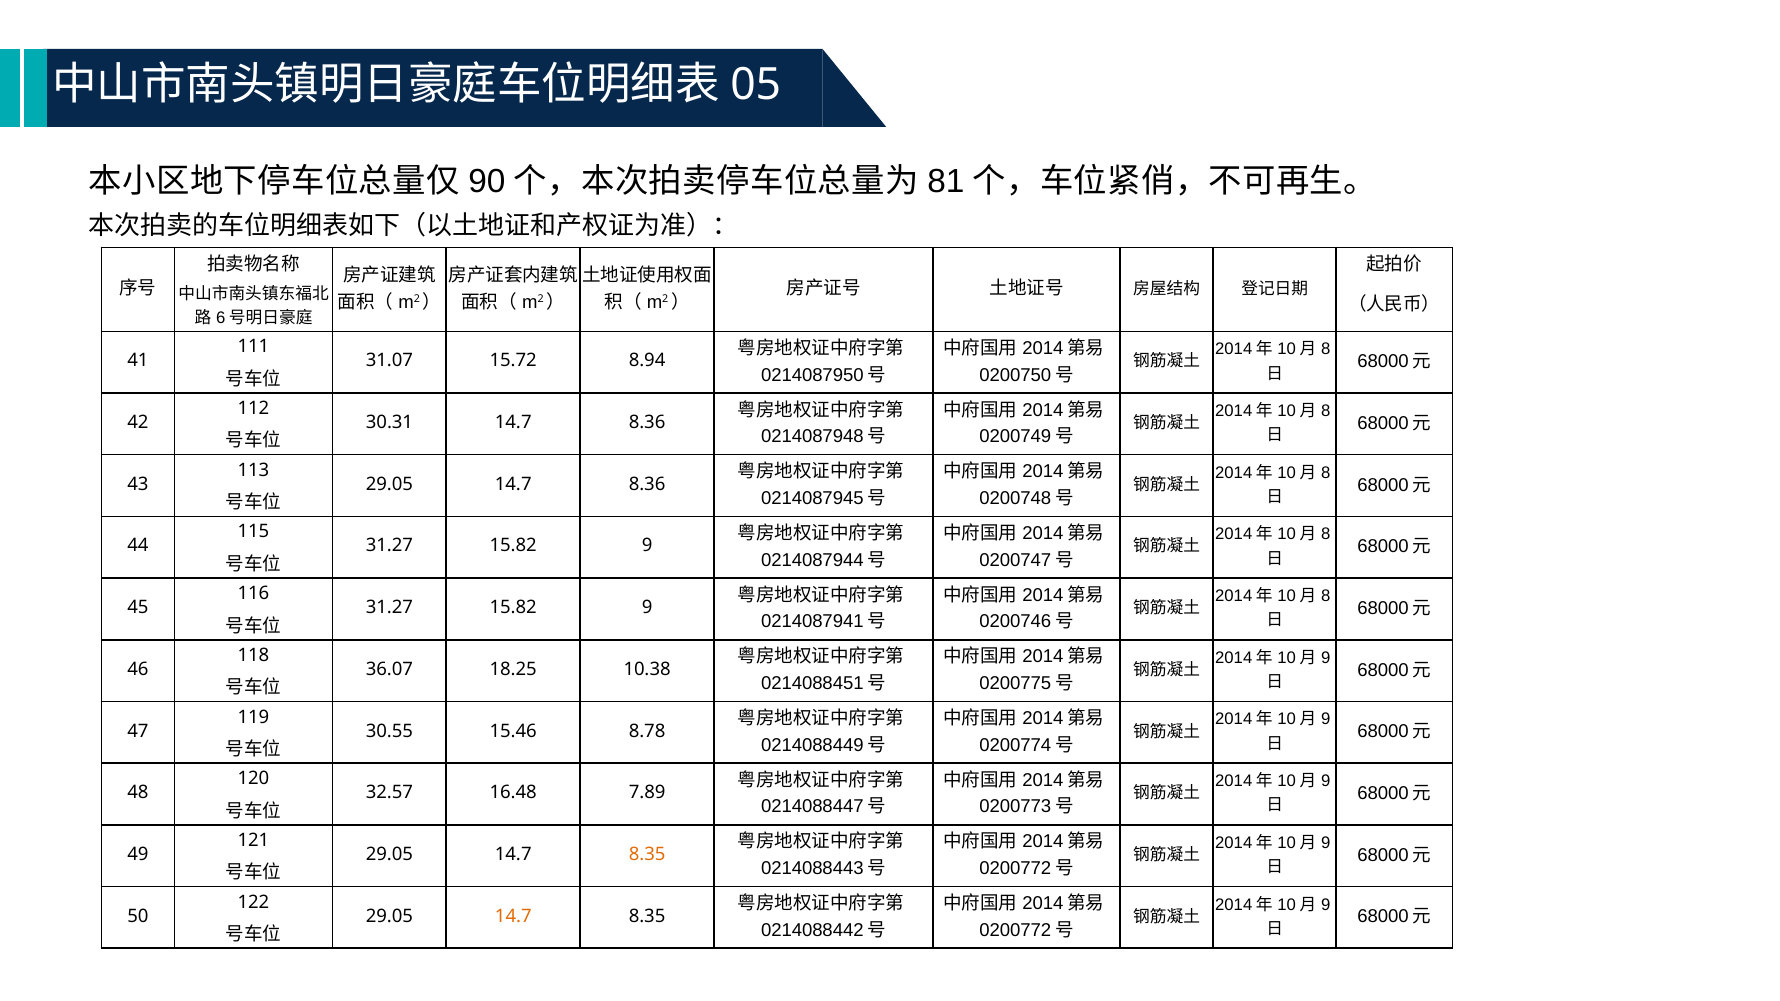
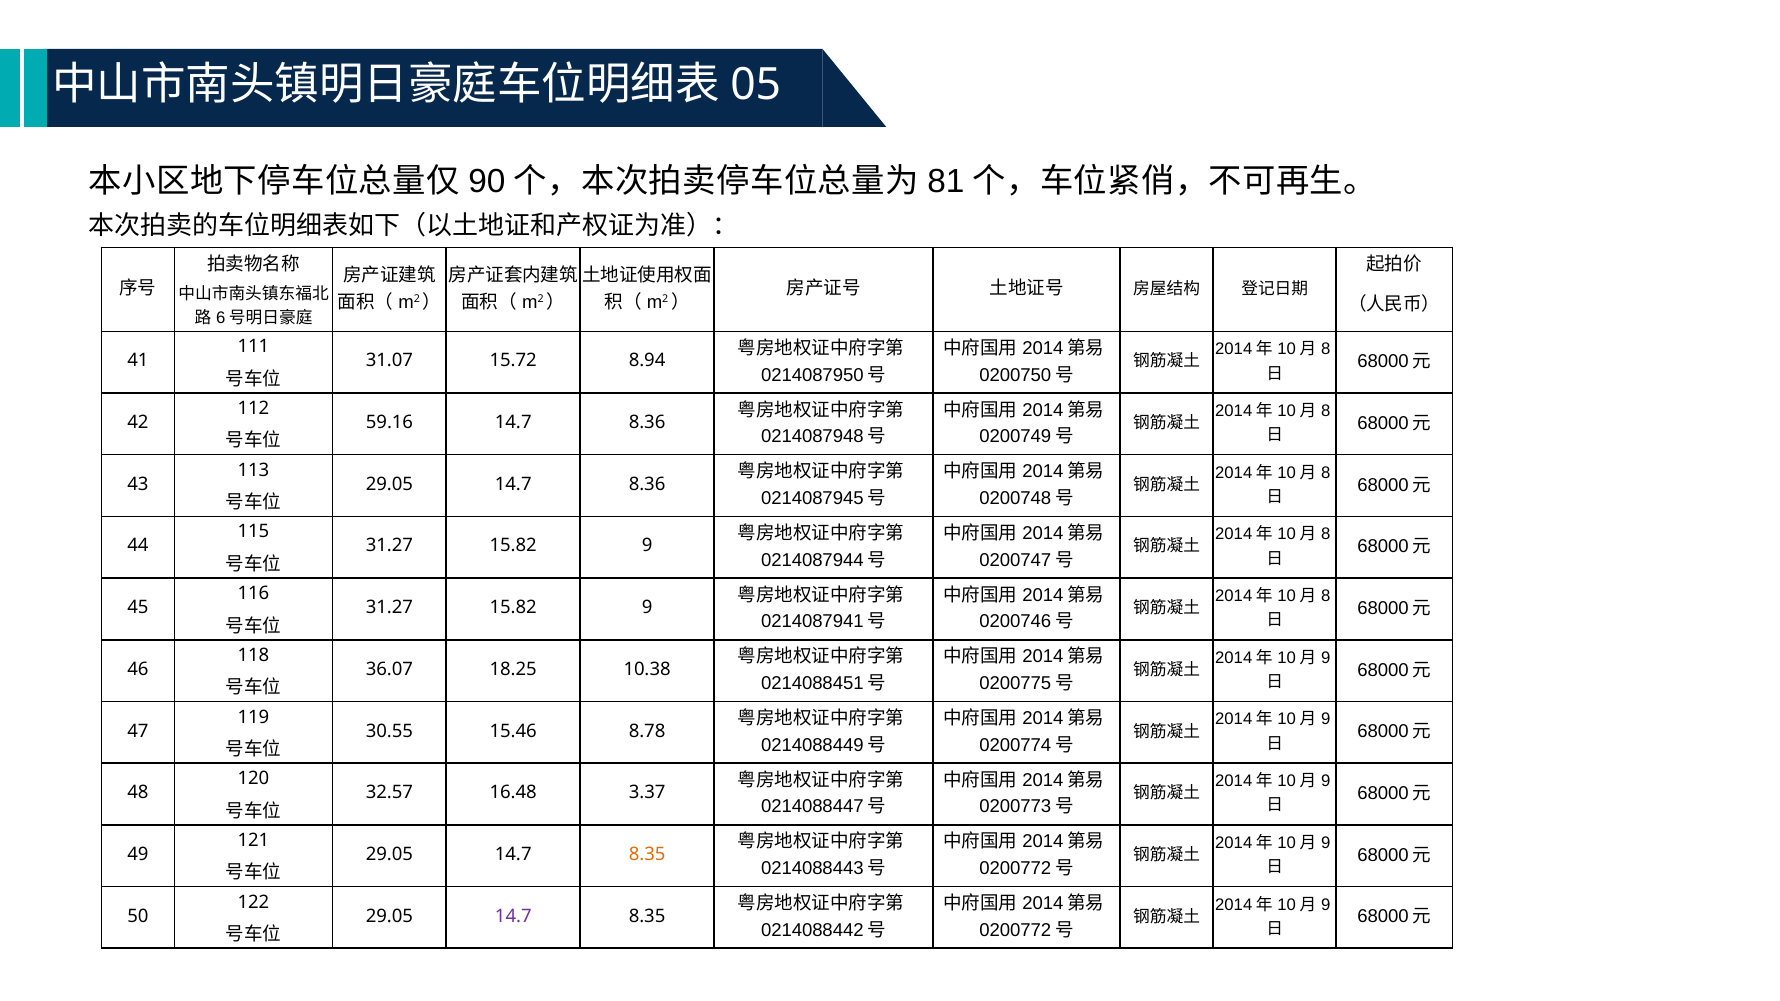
30.31: 30.31 -> 59.16 (389, 423)
7.89: 7.89 -> 3.37 (647, 793)
14.7 colour: orange -> purple (513, 916)
